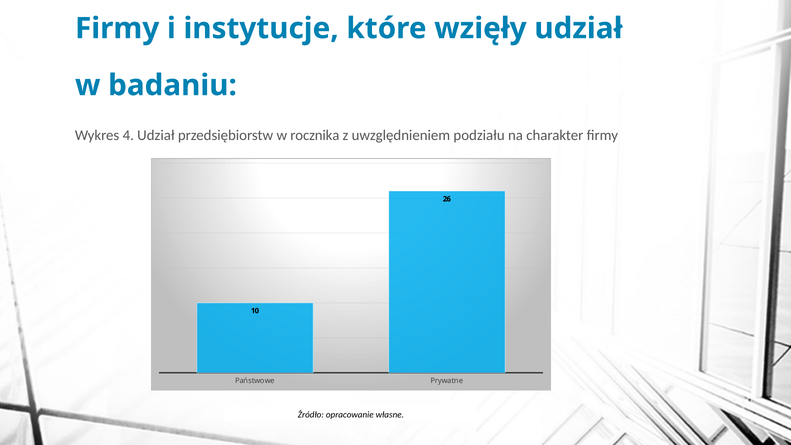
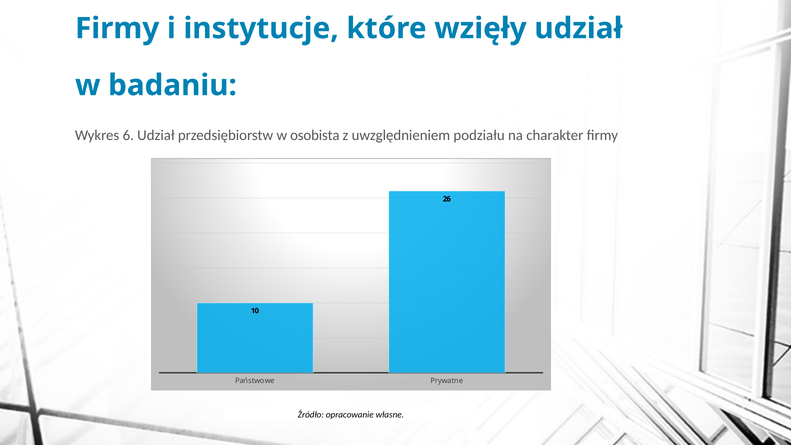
4: 4 -> 6 (128, 135)
rocznika: rocznika -> osobista (315, 135)
